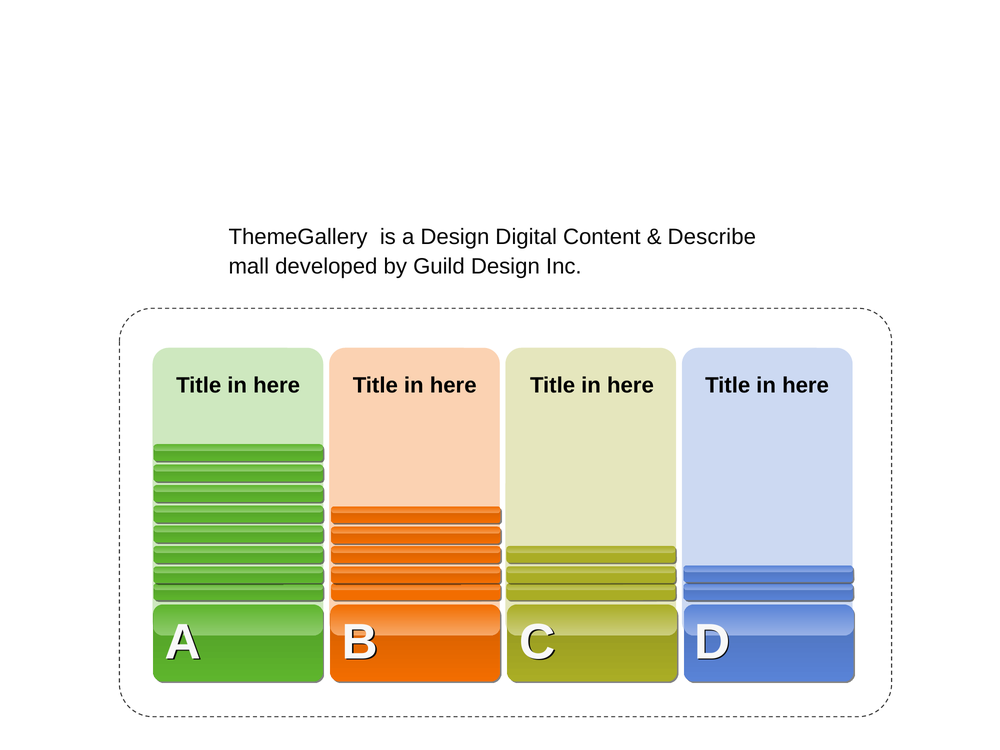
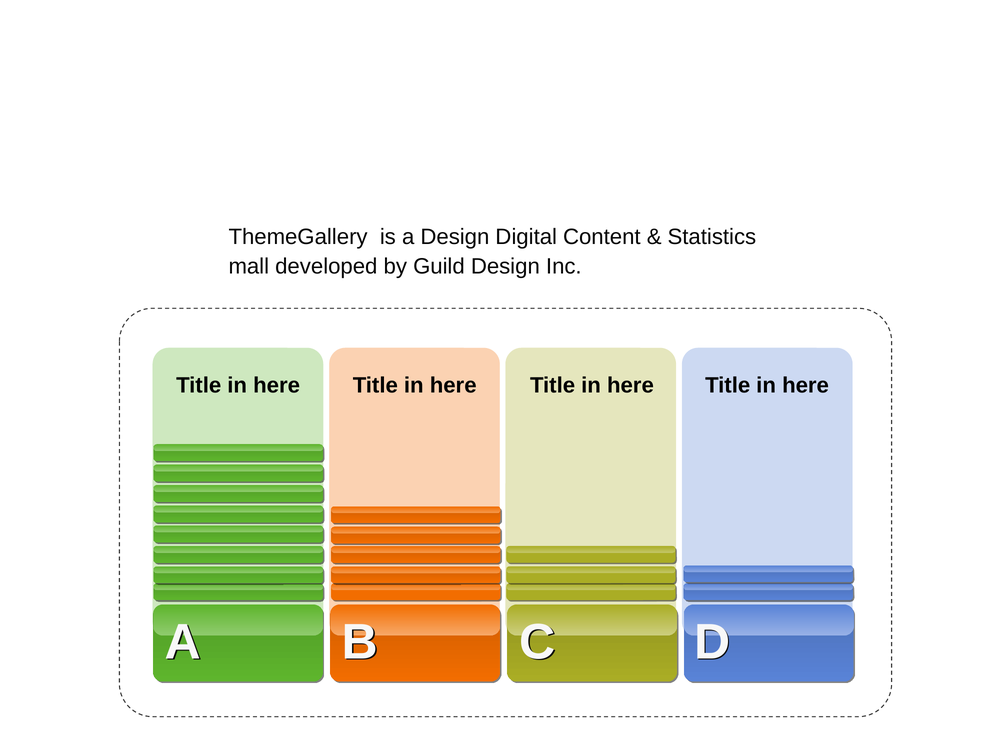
Describe: Describe -> Statistics (712, 237)
